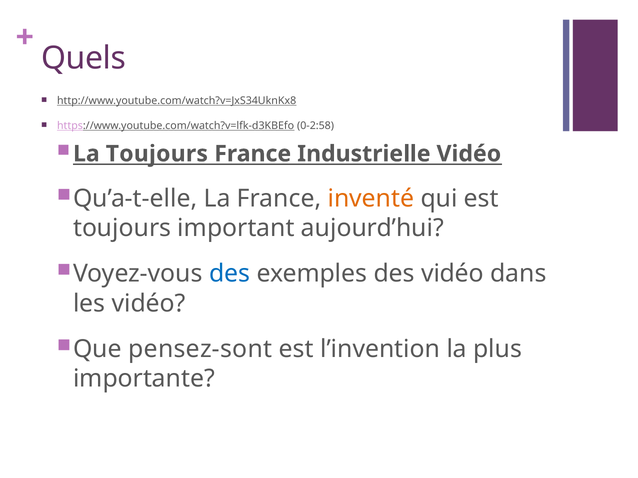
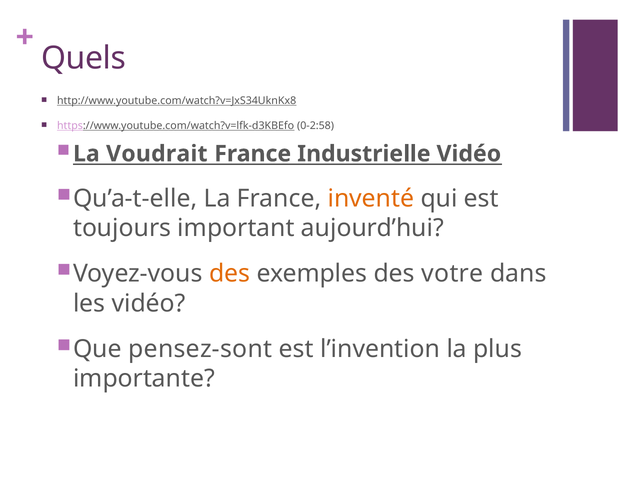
La Toujours: Toujours -> Voudrait (157, 154)
des colour: blue -> orange (230, 274)
des vidéo: vidéo -> votre (452, 274)
